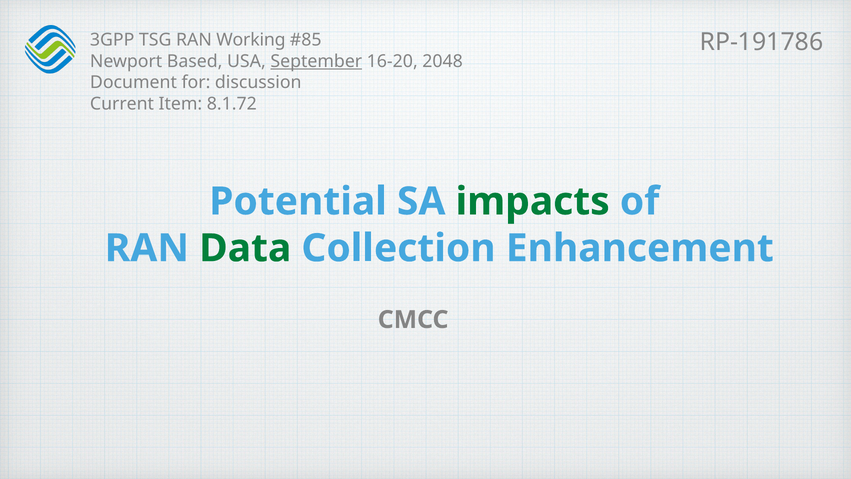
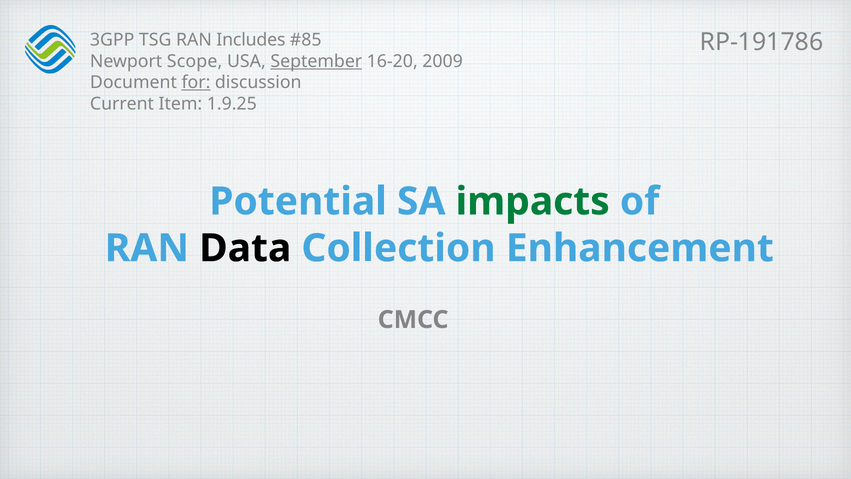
Working: Working -> Includes (251, 40)
Based: Based -> Scope (195, 61)
2048: 2048 -> 2009 (443, 61)
for underline: none -> present (196, 82)
8.1.72: 8.1.72 -> 1.9.25 (232, 104)
Data colour: green -> black (245, 248)
